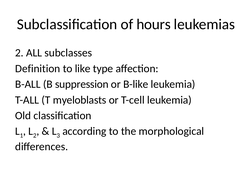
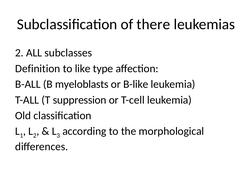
hours: hours -> there (153, 24)
suppression: suppression -> myeloblasts (82, 84)
myeloblasts: myeloblasts -> suppression (80, 100)
